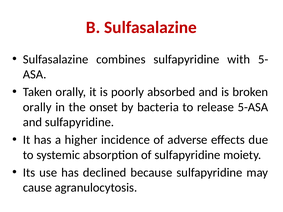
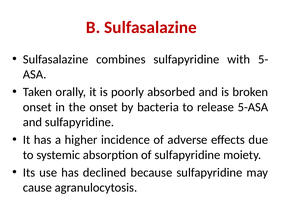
orally: orally -> onset (37, 107)
